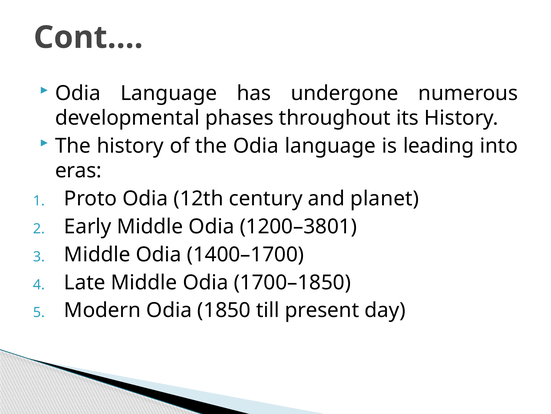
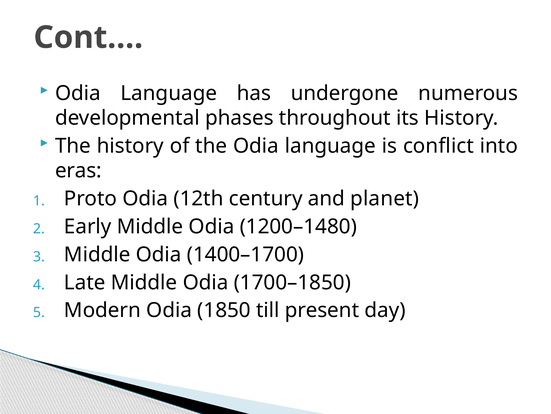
leading: leading -> conflict (438, 146)
1200–3801: 1200–3801 -> 1200–1480 (298, 226)
